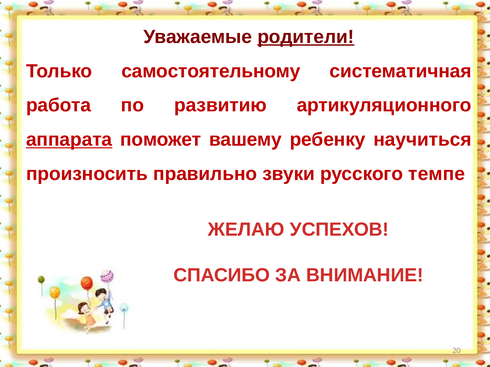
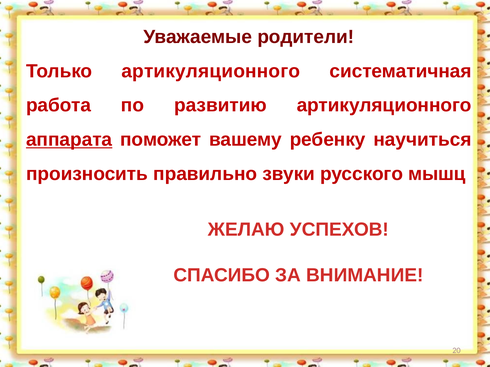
родители underline: present -> none (306, 37)
Только самостоятельному: самостоятельному -> артикуляционного (211, 71)
темпе: темпе -> мышц (437, 174)
